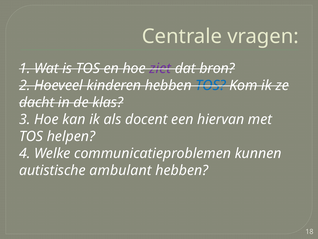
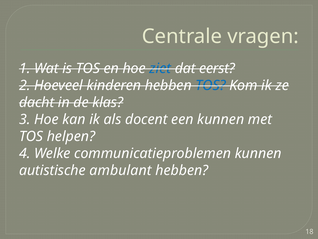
ziet colour: purple -> blue (160, 68)
bron: bron -> eerst (217, 68)
een hiervan: hiervan -> kunnen (221, 119)
